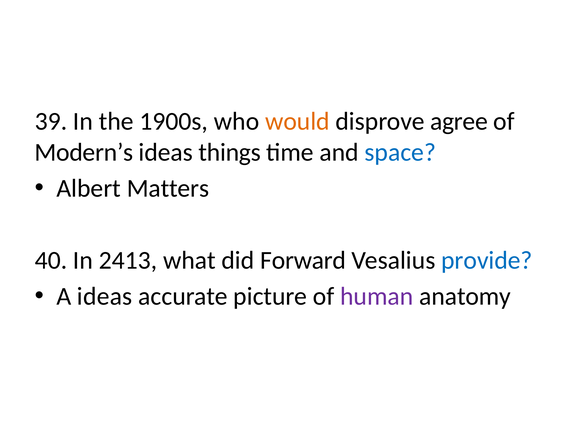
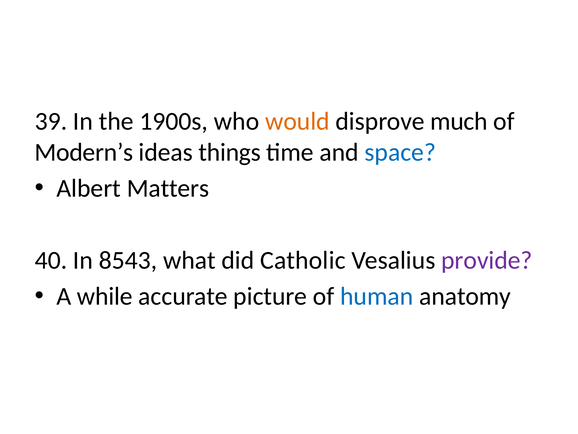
agree: agree -> much (459, 121)
2413: 2413 -> 8543 (128, 260)
Forward: Forward -> Catholic (303, 260)
provide colour: blue -> purple (487, 260)
A ideas: ideas -> while (105, 296)
human colour: purple -> blue (377, 296)
